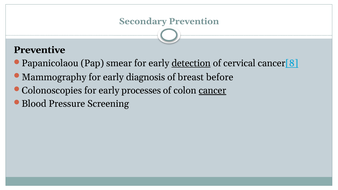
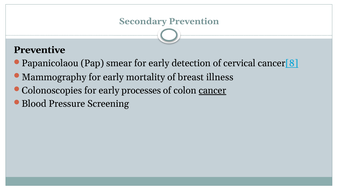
detection underline: present -> none (191, 63)
diagnosis: diagnosis -> mortality (145, 77)
before: before -> illness (220, 77)
